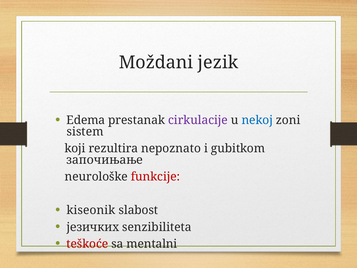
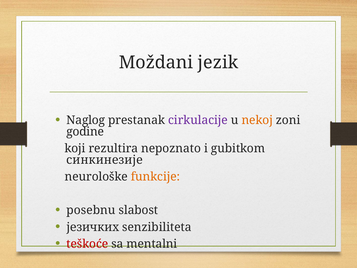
Edema: Edema -> Naglog (86, 120)
nekoj colour: blue -> orange (257, 120)
sistem: sistem -> godine (85, 132)
започињање: започињање -> синкинезије (105, 160)
funkcije colour: red -> orange (155, 177)
kiseonik: kiseonik -> posebnu (91, 210)
